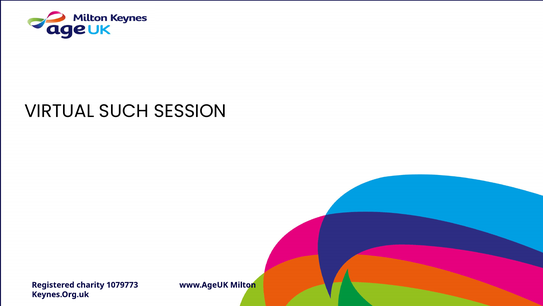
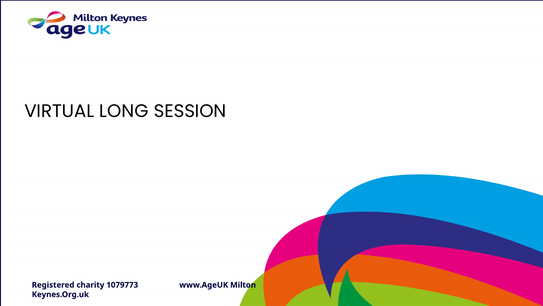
SUCH: SUCH -> LONG (124, 111)
